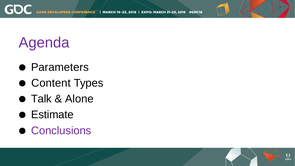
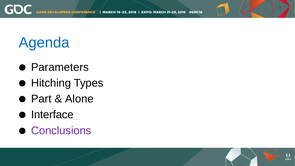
Agenda colour: purple -> blue (44, 43)
Content: Content -> Hitching (51, 83)
Talk: Talk -> Part (41, 99)
Estimate: Estimate -> Interface (52, 115)
